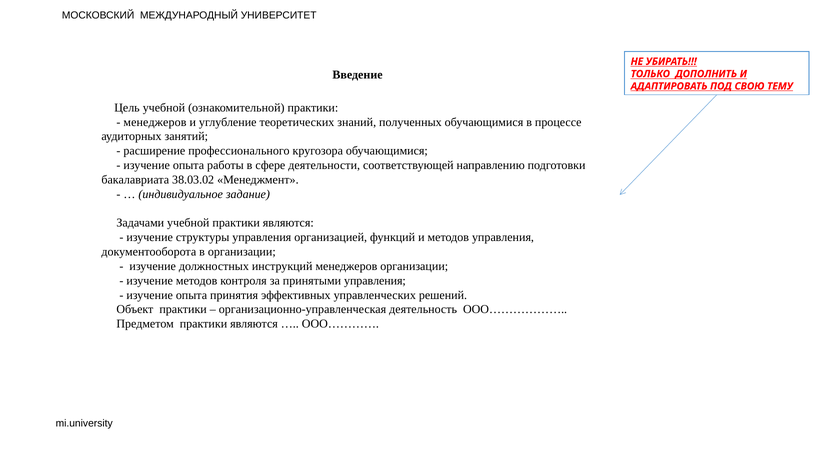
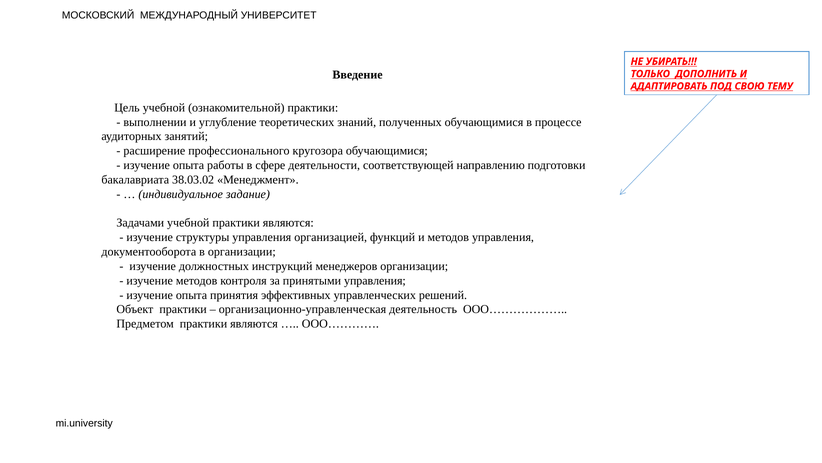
менеджеров: менеджеров -> выполнении (155, 122)
